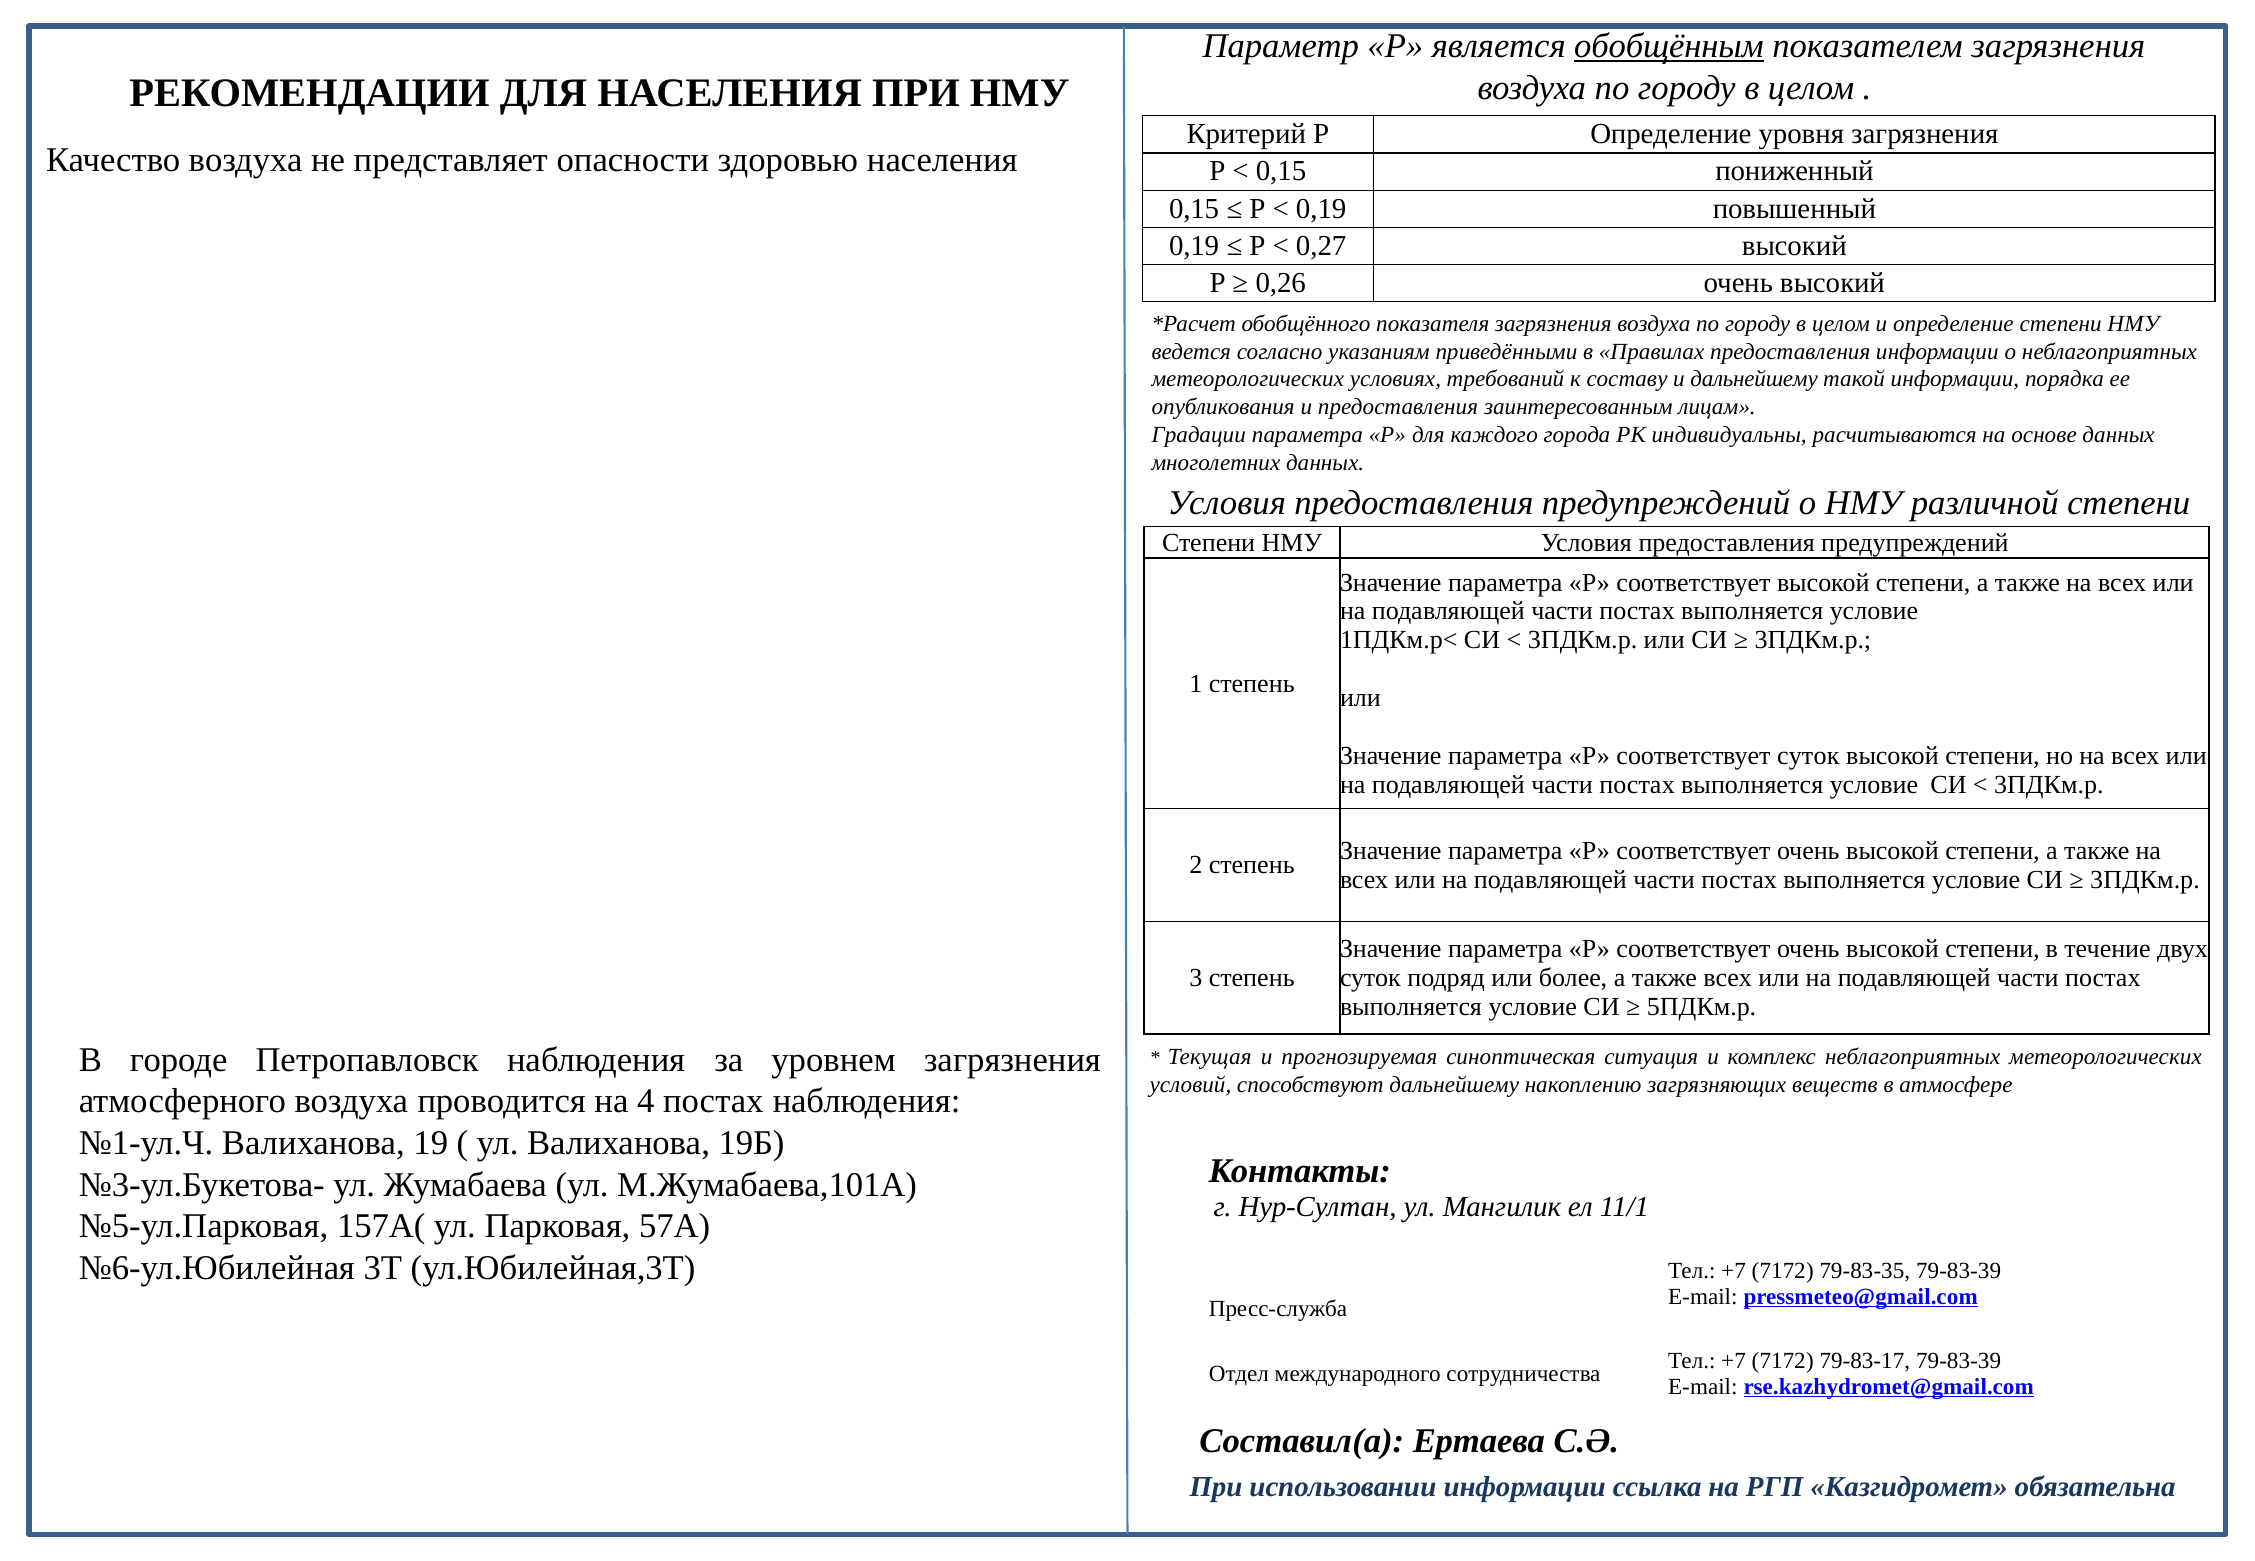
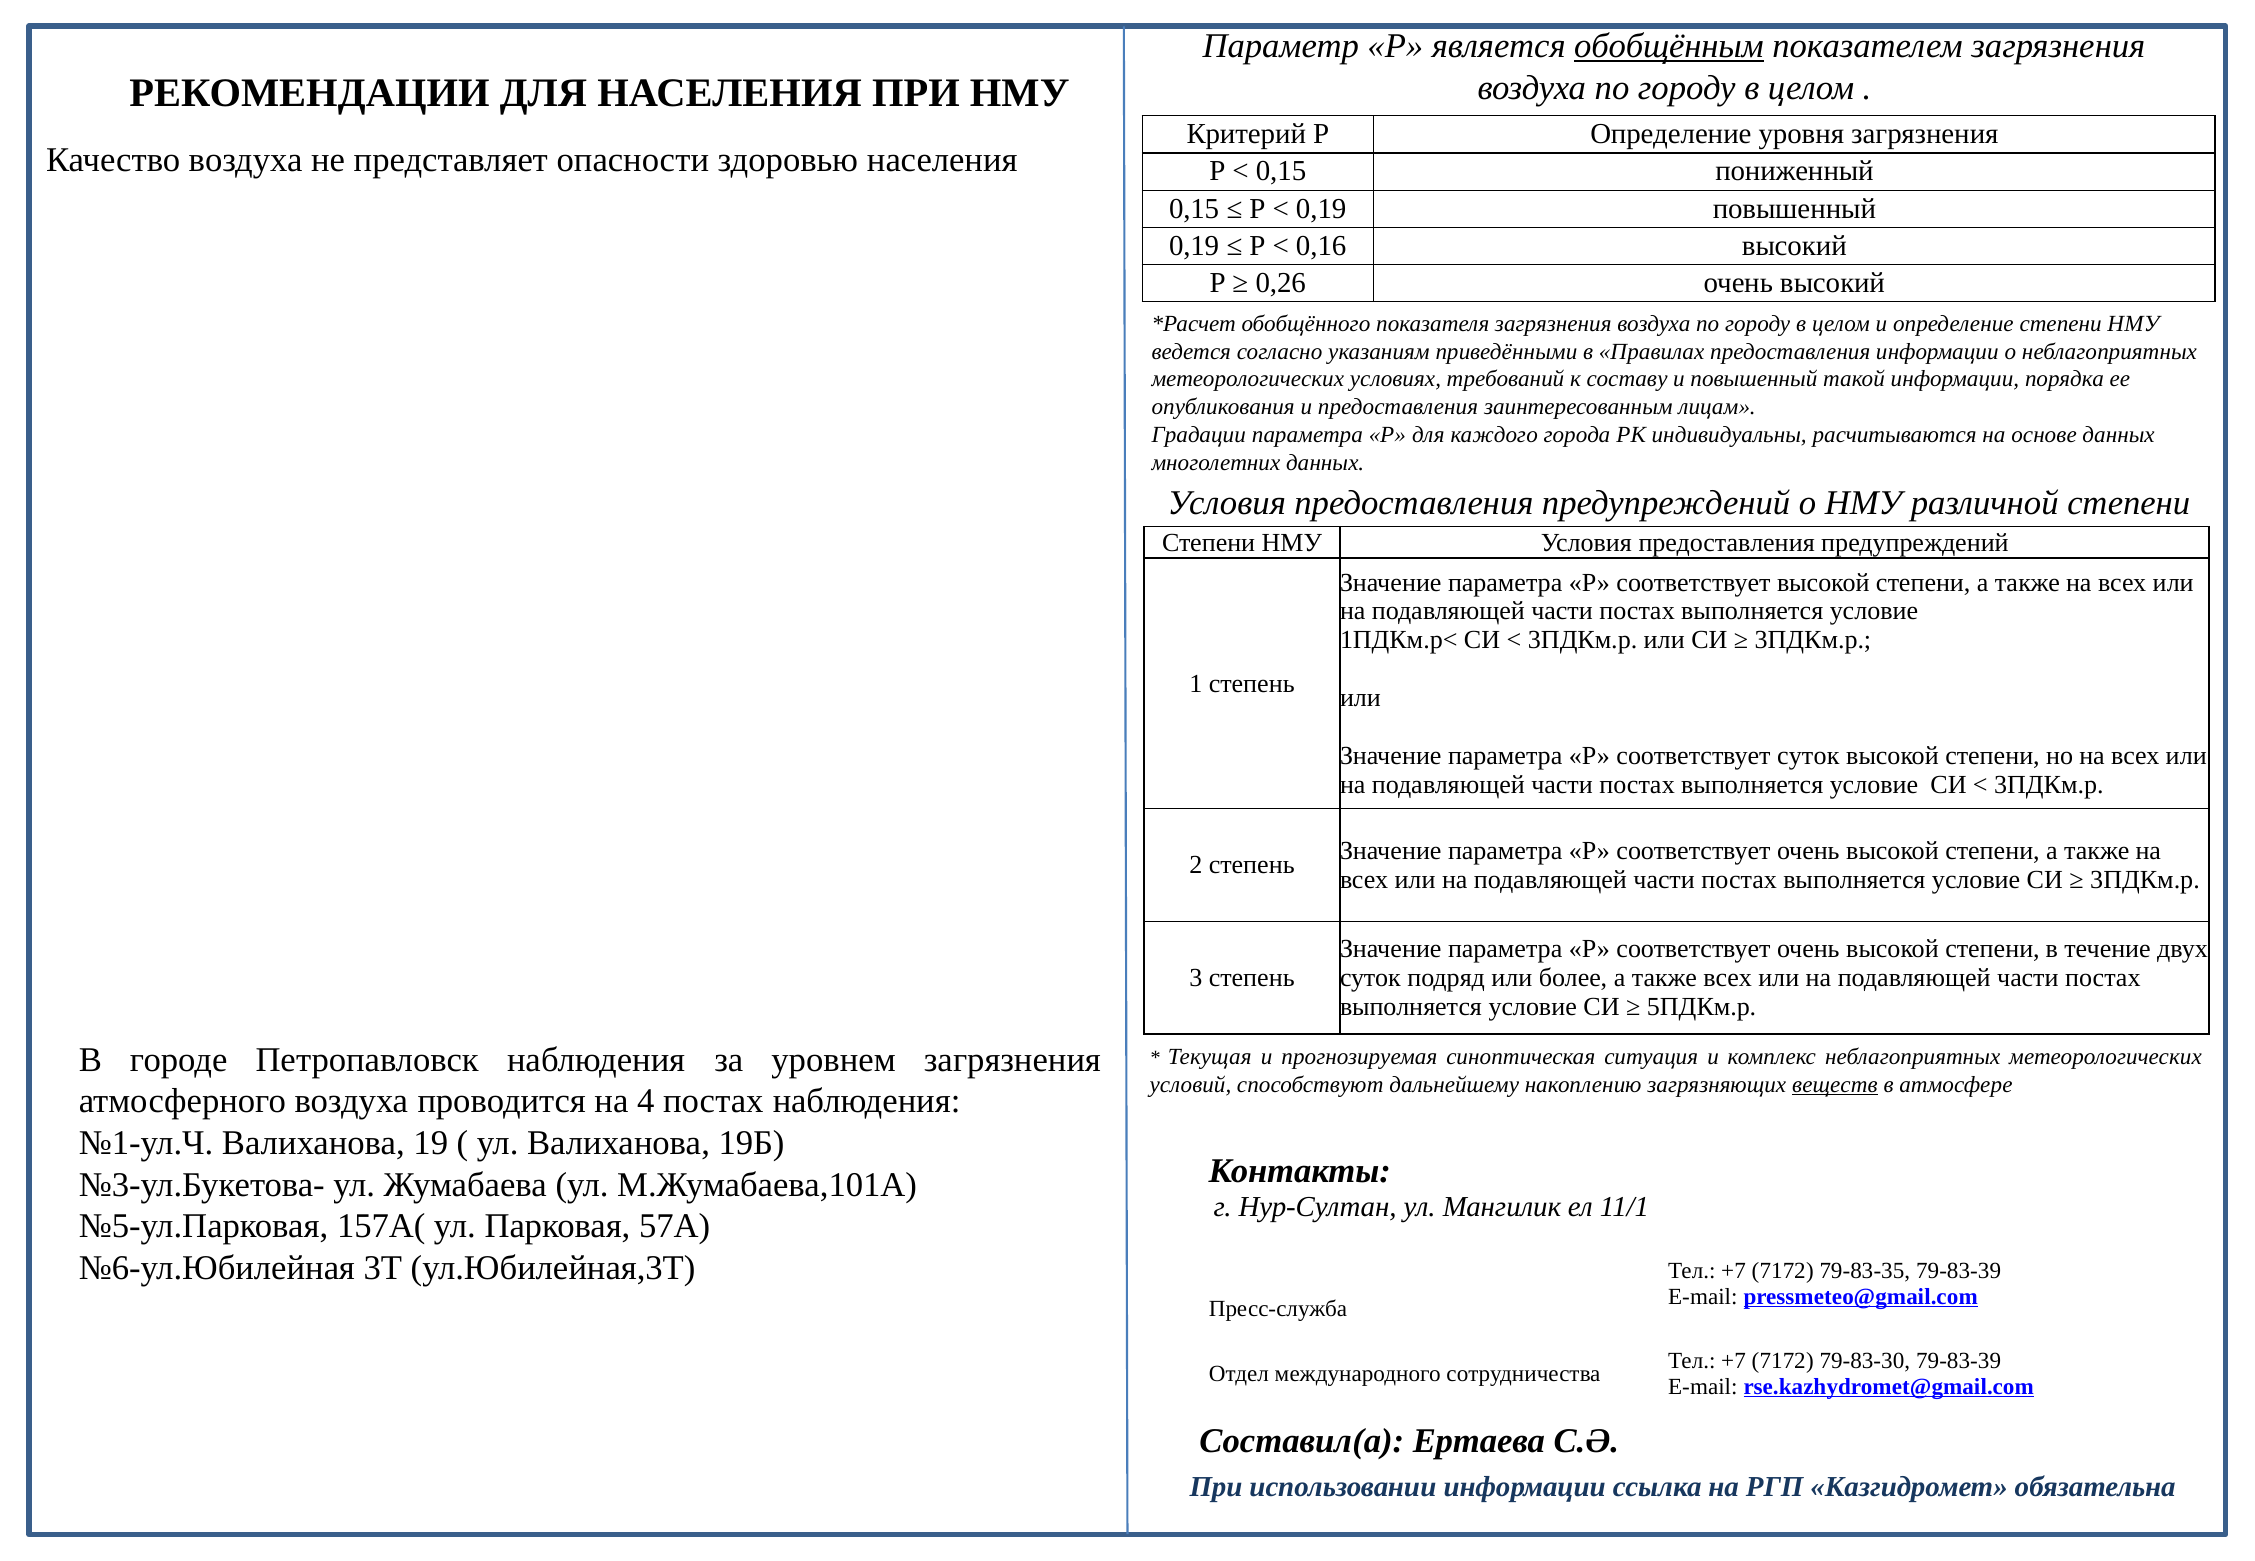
0,27: 0,27 -> 0,16 (1321, 246)
и дальнейшему: дальнейшему -> повышенный (1754, 379)
веществ underline: none -> present (1835, 1085)
79-83-17: 79-83-17 -> 79-83-30 (1865, 1361)
